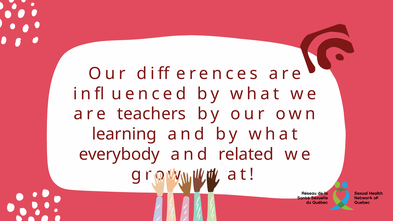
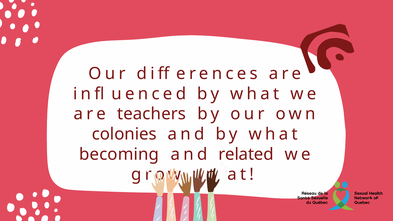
learning: learning -> colonies (124, 134)
everybody: everybody -> becoming (119, 154)
